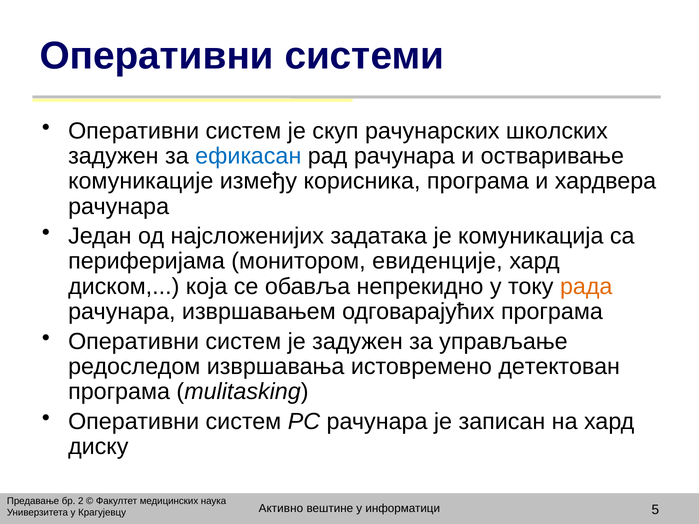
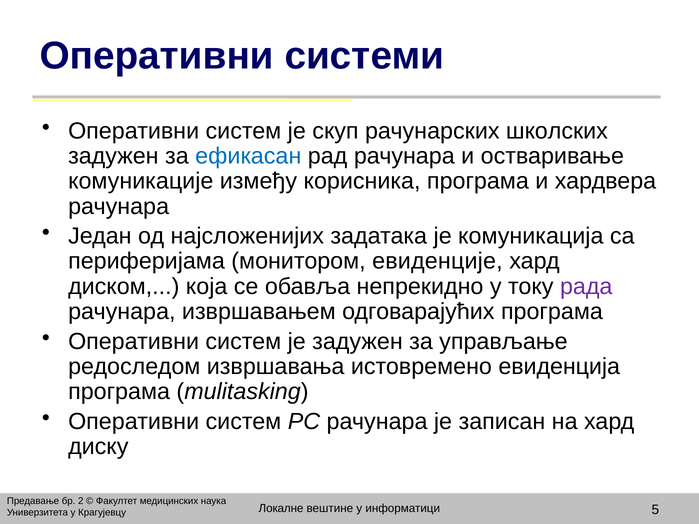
рада colour: orange -> purple (586, 287)
детектован: детектован -> евиденција (559, 367)
Активно: Активно -> Локалне (281, 509)
